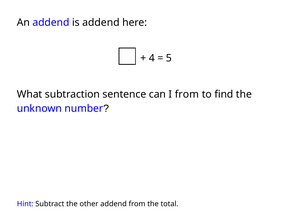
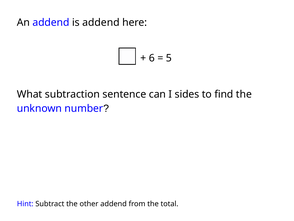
4: 4 -> 6 (152, 58)
I from: from -> sides (187, 94)
